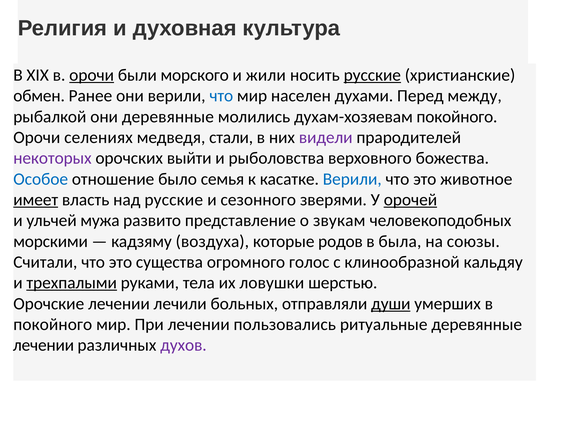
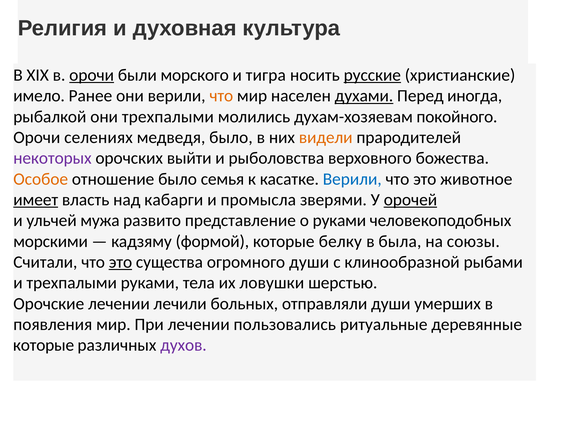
жили: жили -> тигра (266, 75)
обмен: обмен -> имело (39, 96)
что colour: blue -> orange (221, 96)
духами underline: none -> present (364, 96)
между: между -> иногда (475, 96)
они деревянные: деревянные -> трехпалыми (168, 117)
медведя стали: стали -> было (231, 138)
видели colour: purple -> orange (326, 138)
Особое colour: blue -> orange (41, 179)
над русские: русские -> кабарги (174, 200)
сезонного: сезонного -> промысла (258, 200)
о звукам: звукам -> руками (339, 221)
воздуха: воздуха -> формой (212, 241)
родов: родов -> белку (340, 241)
это underline: none -> present (120, 262)
огромного голос: голос -> души (309, 262)
кальдяу: кальдяу -> рыбами (493, 262)
трехпалыми underline: present -> none (72, 283)
души underline: present -> none (391, 304)
покойного: покойного -> появления (53, 325)
лечении: лечении -> которые (44, 345)
